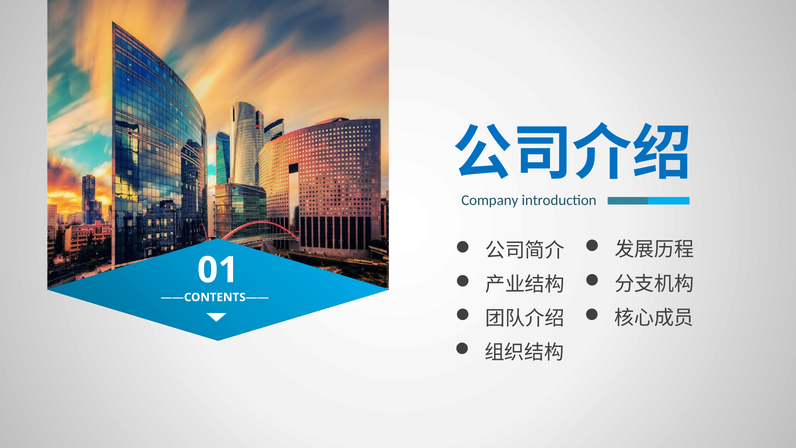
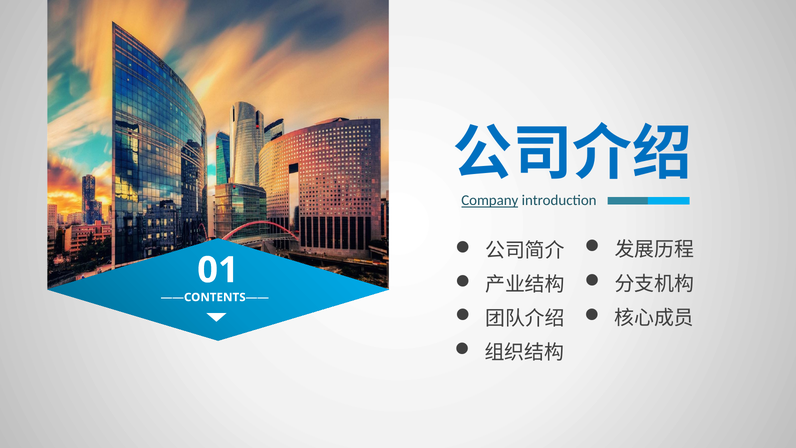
Company underline: none -> present (490, 200)
